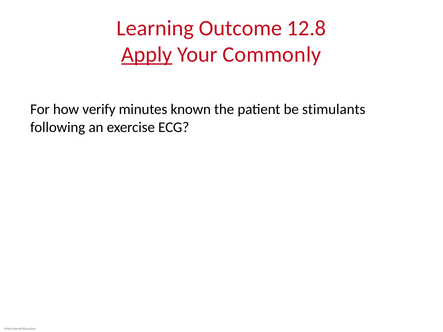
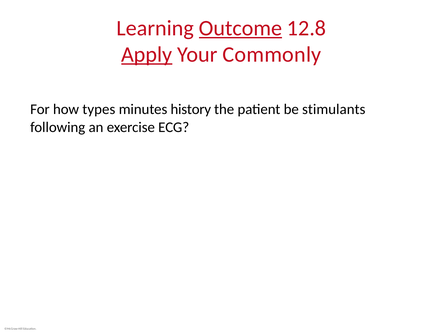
Outcome underline: none -> present (240, 28)
verify: verify -> types (99, 110)
known: known -> history (191, 110)
